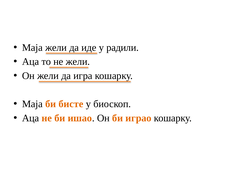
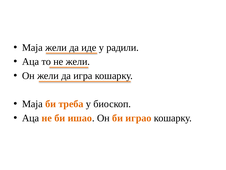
бисте: бисте -> треба (71, 104)
